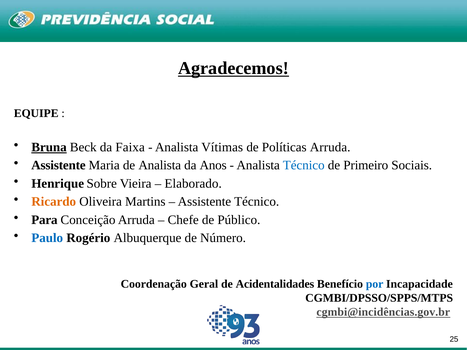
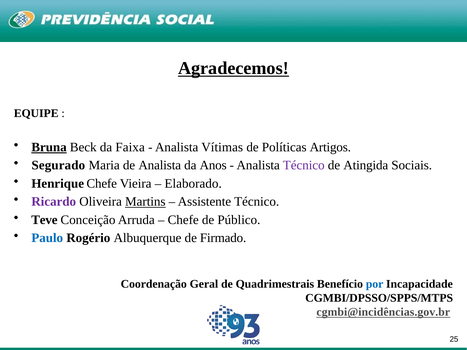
Políticas Arruda: Arruda -> Artigos (330, 147)
Assistente: Assistente -> Segurado (58, 165)
Técnico colour: blue -> purple (304, 165)
Primeiro: Primeiro -> Atingida (366, 165)
Henrique Sobre: Sobre -> Chefe (102, 184)
Ricardo colour: orange -> purple (54, 202)
Martins underline: none -> present (145, 202)
Para: Para -> Teve (44, 220)
Número: Número -> Firmado (223, 238)
Acidentalidades: Acidentalidades -> Quadrimestrais (275, 284)
